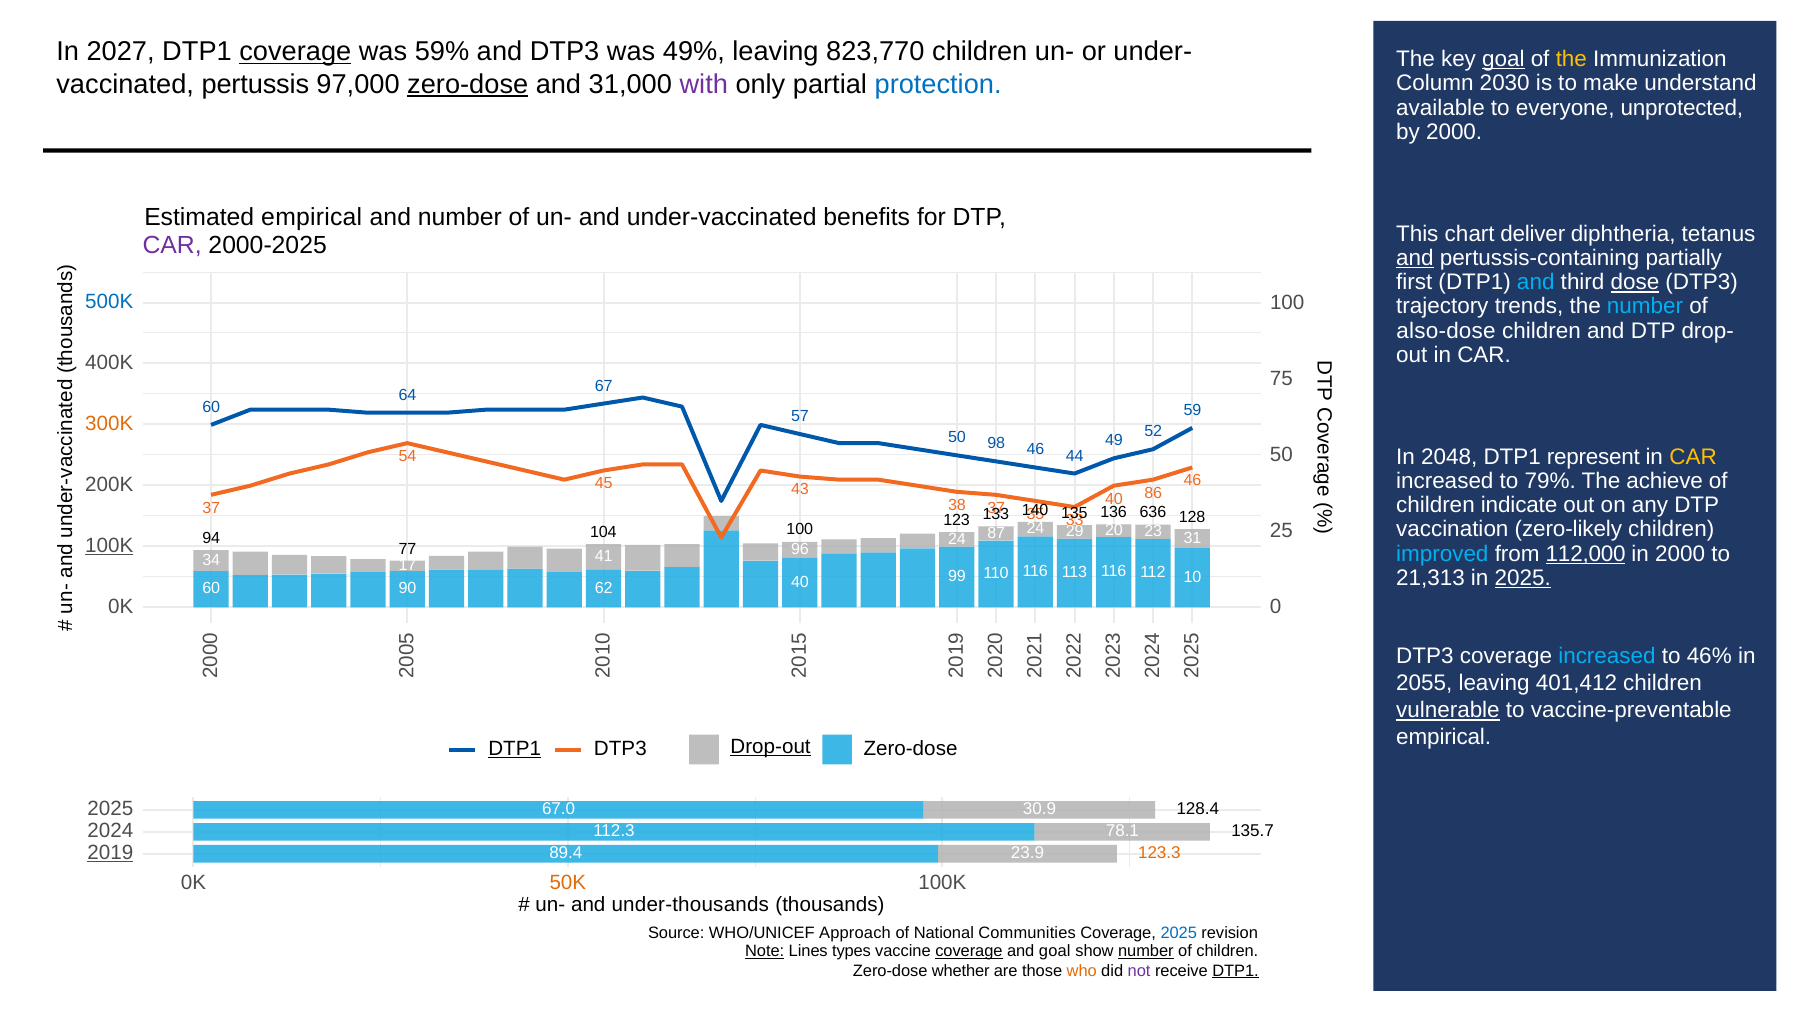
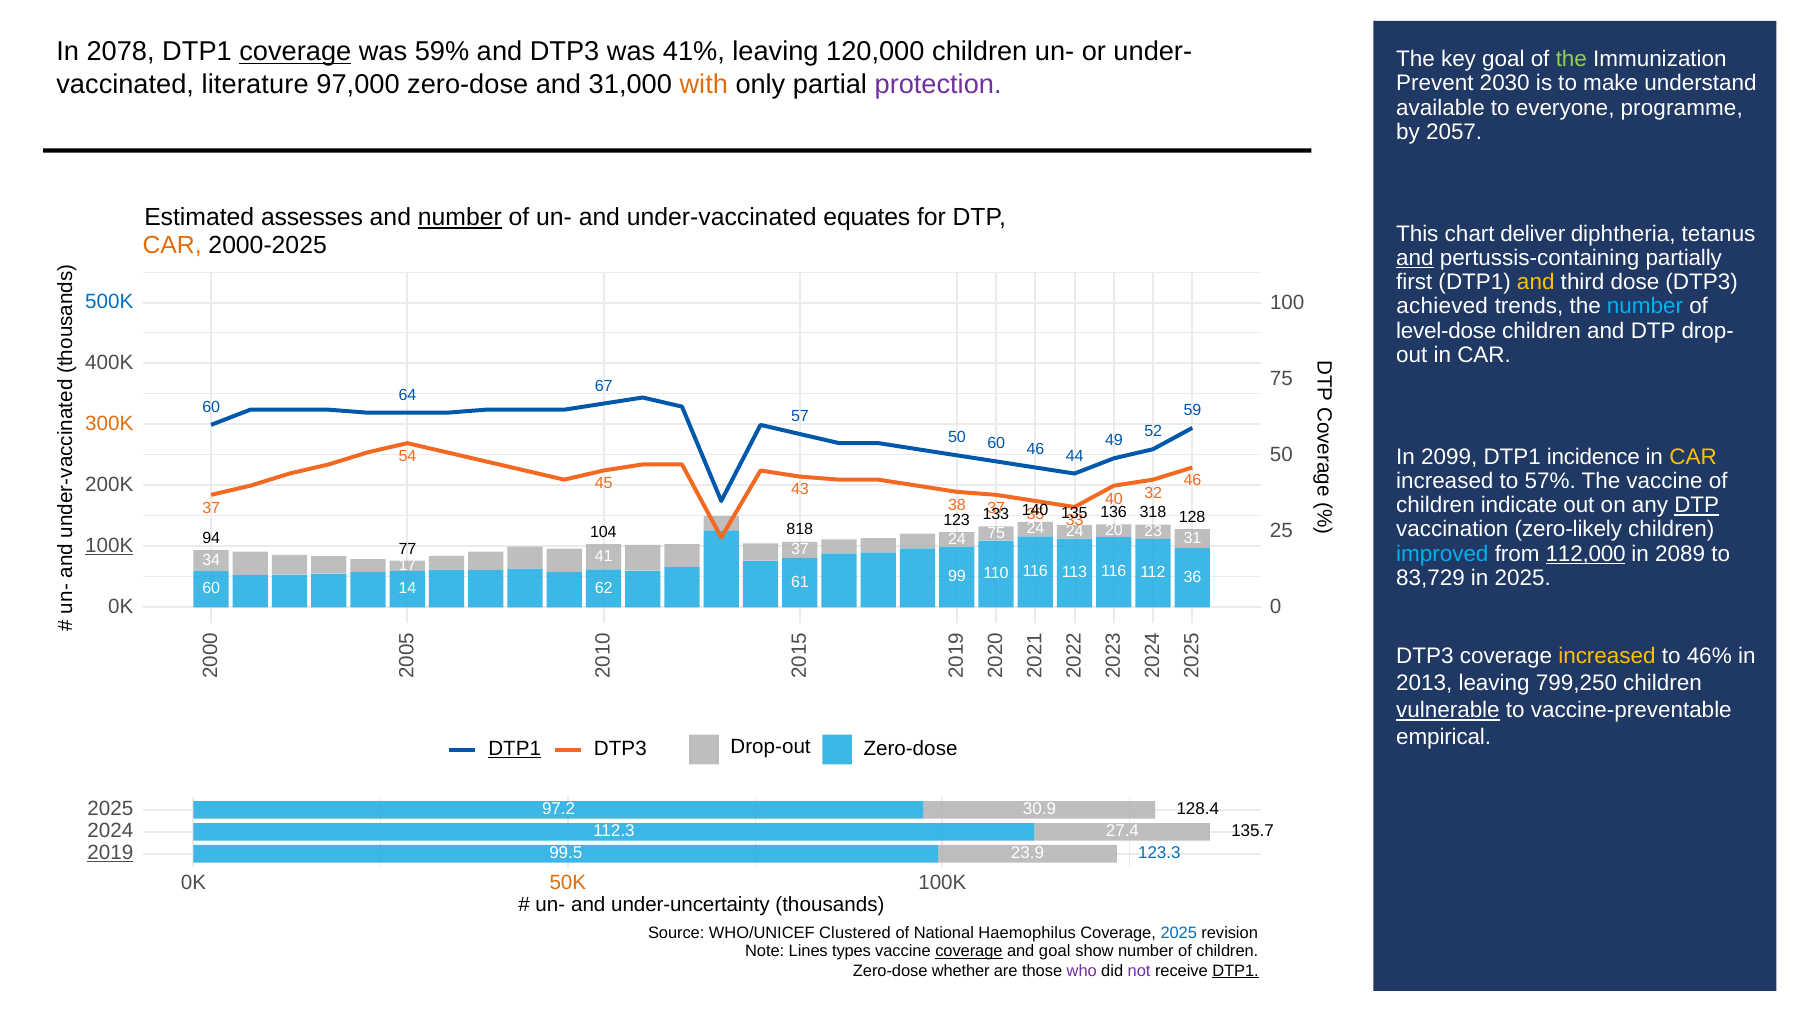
2027: 2027 -> 2078 (121, 52)
49%: 49% -> 41% (694, 52)
823,770: 823,770 -> 120,000 (875, 52)
goal underline: present -> none (1503, 59)
the colour: yellow -> light green (1571, 59)
pertussis: pertussis -> literature (255, 84)
zero-dose underline: present -> none (468, 84)
with colour: purple -> orange (704, 84)
protection colour: blue -> purple (938, 84)
Column: Column -> Prevent (1435, 83)
unprotected: unprotected -> programme (1682, 108)
by 2000: 2000 -> 2057 (1454, 132)
Estimated empirical: empirical -> assesses (312, 217)
number underline: none -> present (460, 217)
benefits: benefits -> equates (867, 217)
CAR colour: purple -> orange (172, 245)
and colour: light blue -> yellow (1536, 282)
dose underline: present -> none (1635, 282)
trajectory: trajectory -> achieved (1442, 306)
also-dose: also-dose -> level-dose (1446, 331)
50 98: 98 -> 60 (996, 443)
2048: 2048 -> 2099 (1449, 457)
represent: represent -> incidence (1593, 457)
79%: 79% -> 57% (1550, 481)
The achieve: achieve -> vaccine (1665, 481)
86: 86 -> 32 (1153, 493)
DTP underline: none -> present (1697, 505)
636: 636 -> 318 (1153, 512)
104 100: 100 -> 818 (800, 530)
24 87: 87 -> 75 (996, 533)
24 29: 29 -> 24 (1075, 531)
in 2000: 2000 -> 2089 (1680, 554)
41 96: 96 -> 37 (800, 549)
21,313: 21,313 -> 83,729 (1431, 578)
2025 underline: present -> none (1523, 578)
90: 90 -> 14 (407, 588)
62 40: 40 -> 61 (800, 582)
10: 10 -> 36 (1192, 577)
increased colour: light blue -> yellow (1607, 656)
2055: 2055 -> 2013 (1424, 683)
401,412: 401,412 -> 799,250 (1576, 683)
Drop-out underline: present -> none (771, 747)
67.0: 67.0 -> 97.2 (559, 809)
78.1: 78.1 -> 27.4 (1122, 831)
89.4: 89.4 -> 99.5 (566, 853)
123.3 colour: orange -> blue (1159, 853)
under-thousands: under-thousands -> under-uncertainty (690, 905)
Approach: Approach -> Clustered (855, 933)
Communities: Communities -> Haemophilus (1027, 933)
Note underline: present -> none (765, 951)
number underline: present -> none (1146, 951)
who colour: orange -> purple (1082, 971)
